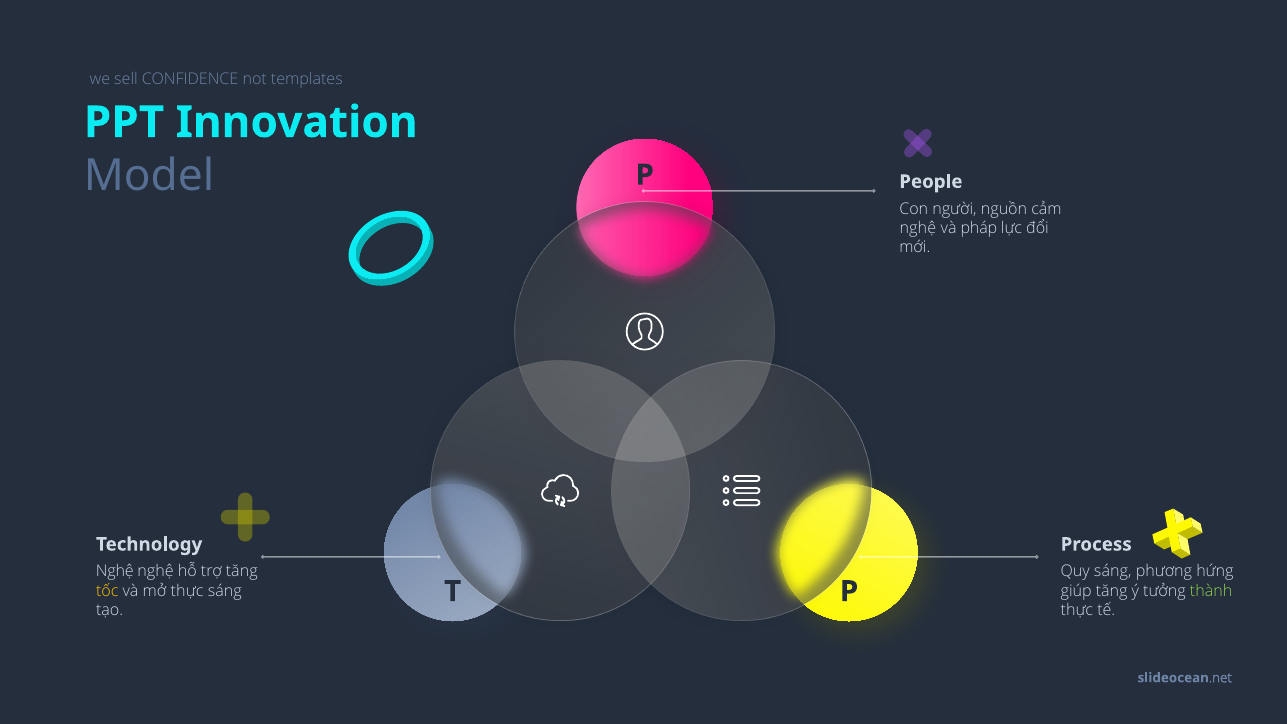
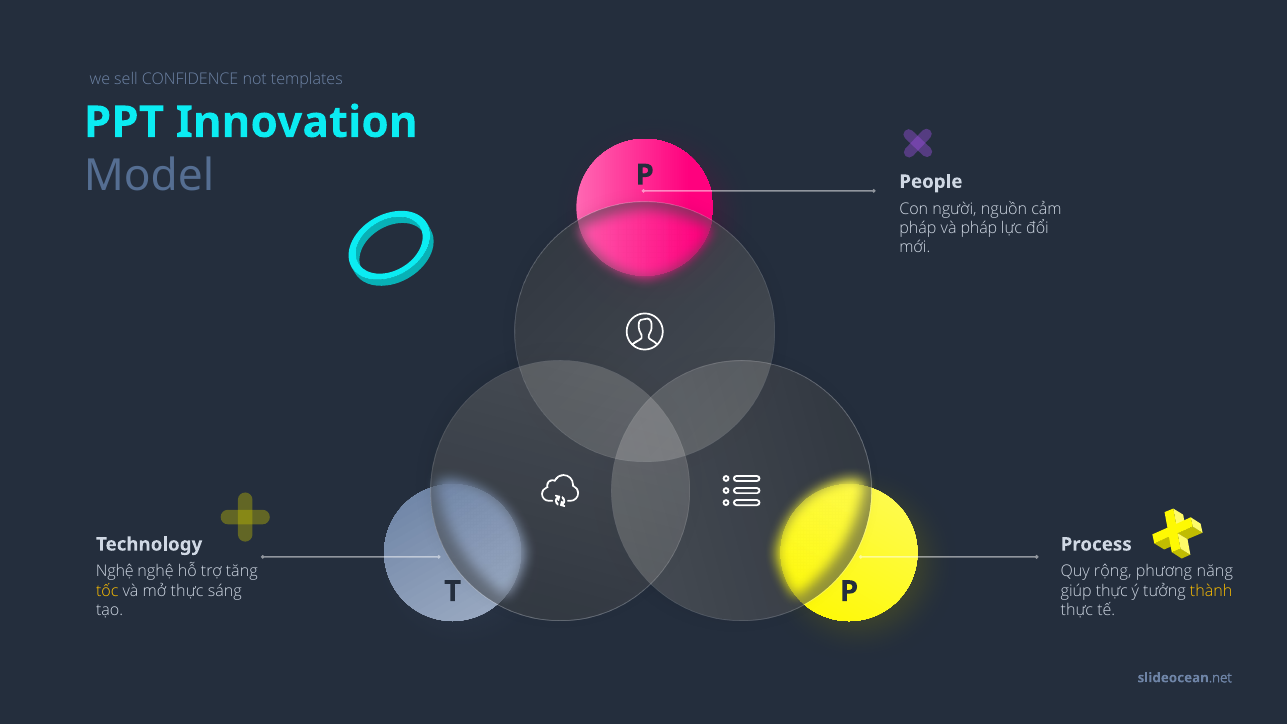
nghệ: nghệ -> pháp (918, 228)
Quy sáng: sáng -> rộng (1113, 571)
hứng: hứng -> năng (1215, 571)
giúp tăng: tăng -> thực (1112, 591)
thành colour: light green -> yellow (1211, 591)
